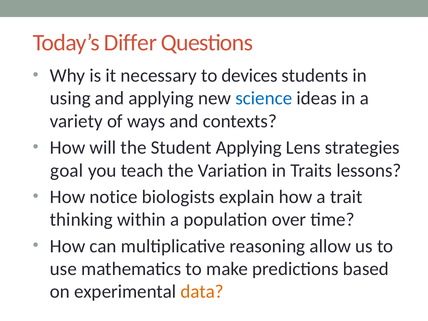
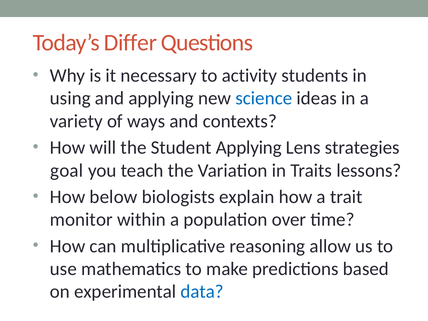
devices: devices -> activity (249, 76)
notice: notice -> below (114, 197)
thinking: thinking -> monitor (81, 220)
data colour: orange -> blue (202, 292)
